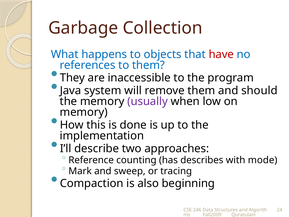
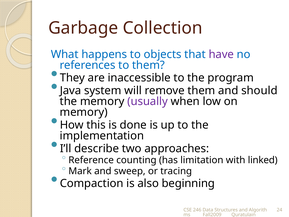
have colour: red -> purple (221, 54)
describes: describes -> limitation (202, 160)
mode: mode -> linked (263, 160)
